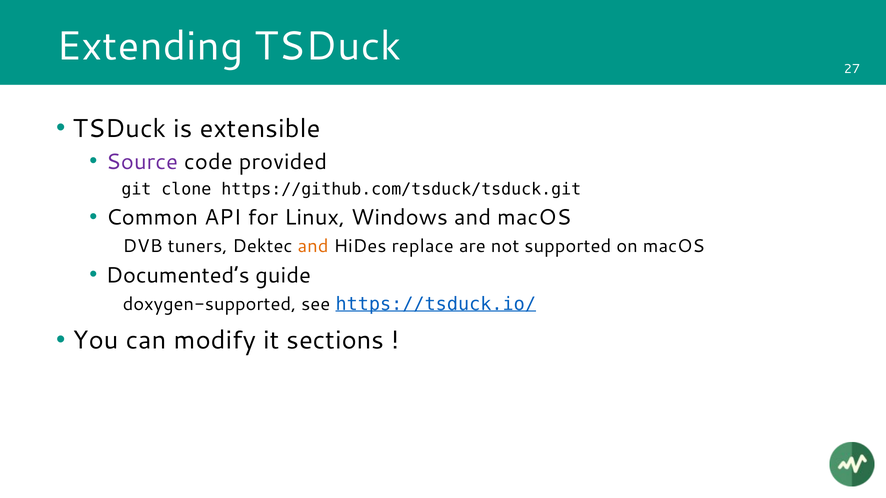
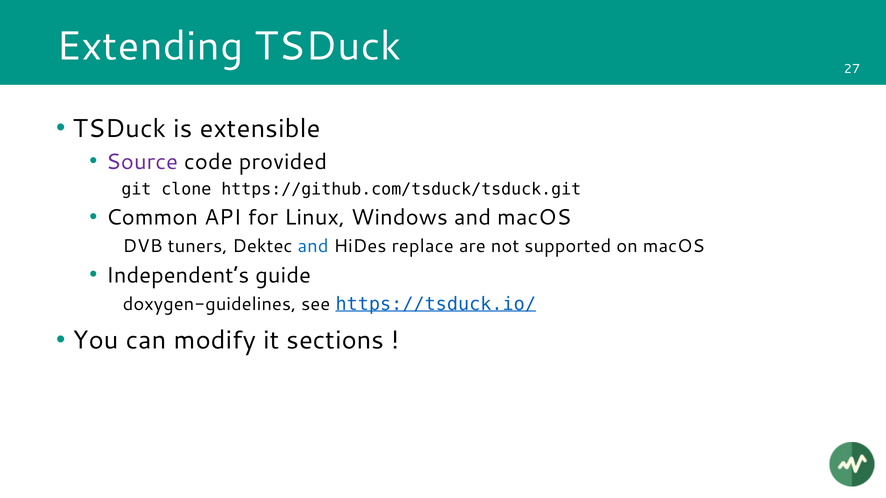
and colour: orange -> blue (313, 246)
Documented’s: Documented’s -> Independent’s (178, 276)
doxygen-supported: doxygen-supported -> doxygen-guidelines (209, 304)
